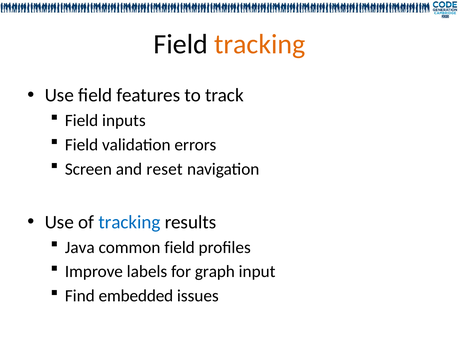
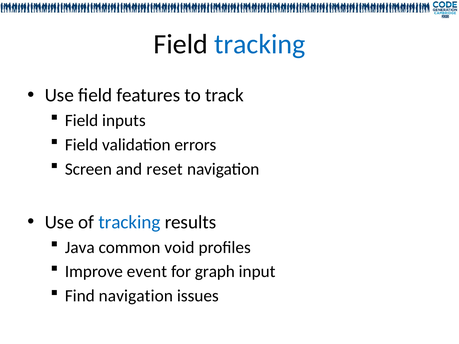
tracking colour: orange -> blue (260, 44)
common field: field -> void (179, 248)
labels: labels -> event (147, 272)
Find embedded: embedded -> navigation (136, 296)
